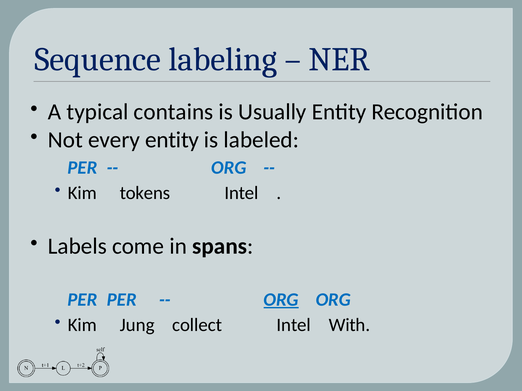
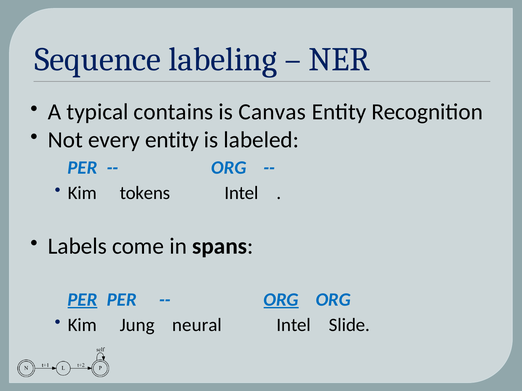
Usually: Usually -> Canvas (272, 112)
PER underline: none -> present (82, 300)
collect: collect -> neural (197, 325)
With: With -> Slide (349, 325)
